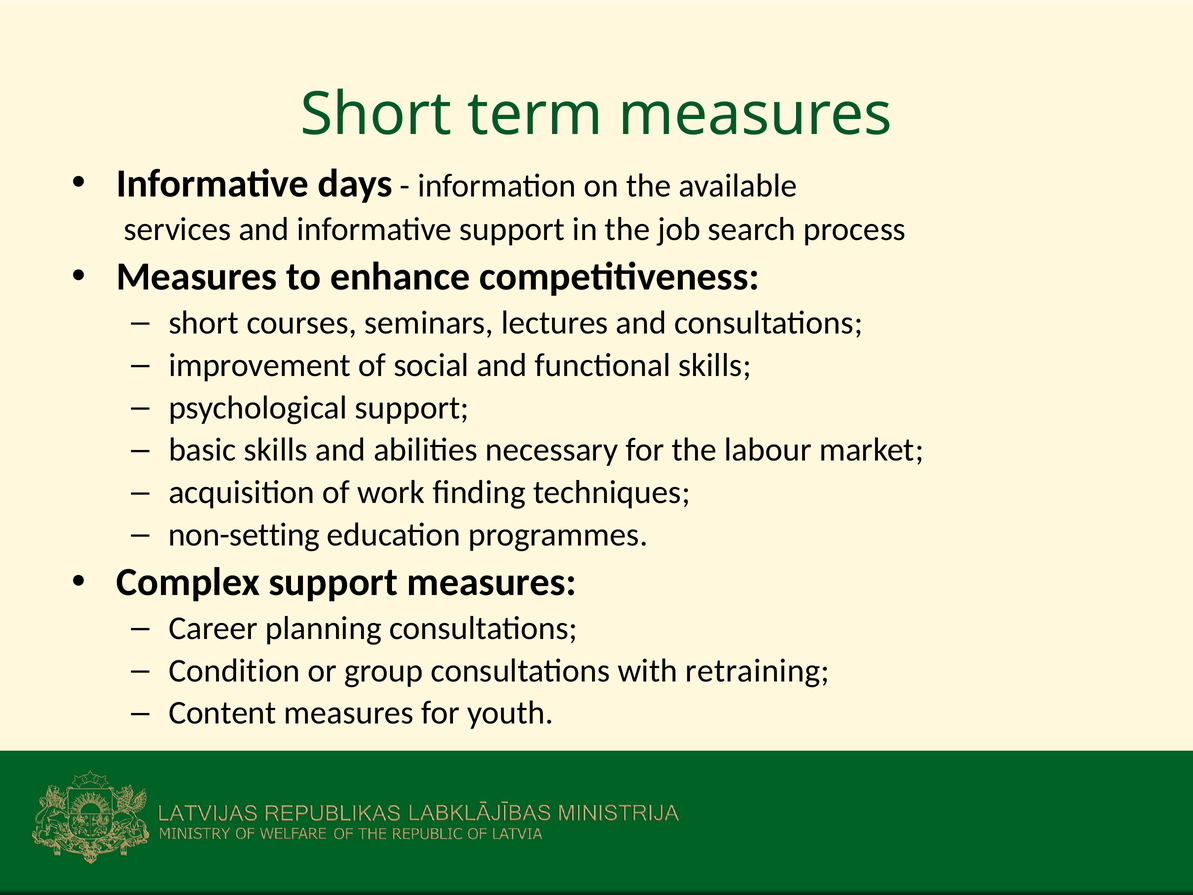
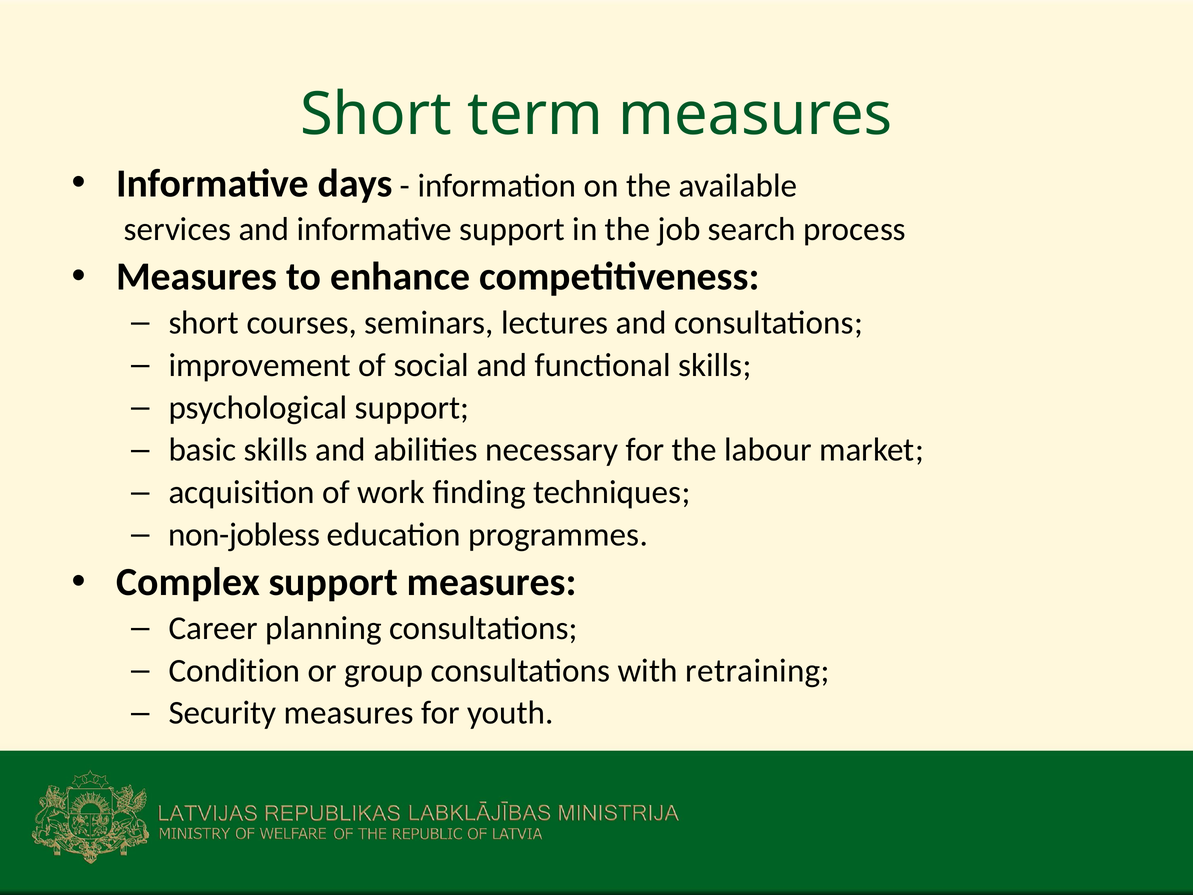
non-setting: non-setting -> non-jobless (244, 535)
Content: Content -> Security (222, 713)
